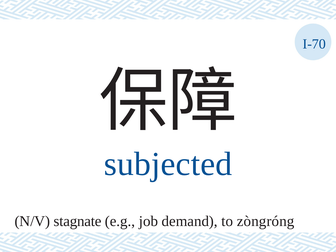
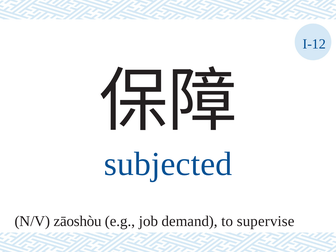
I-70: I-70 -> I-12 (314, 44)
stagnate: stagnate -> zāoshòu (78, 221)
zòngróng: zòngróng -> supervise (266, 221)
